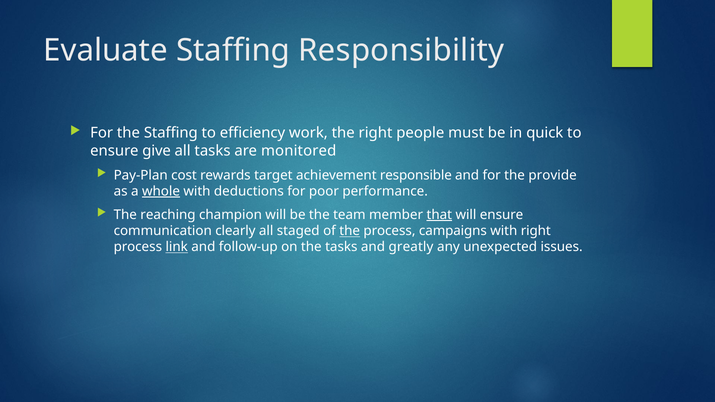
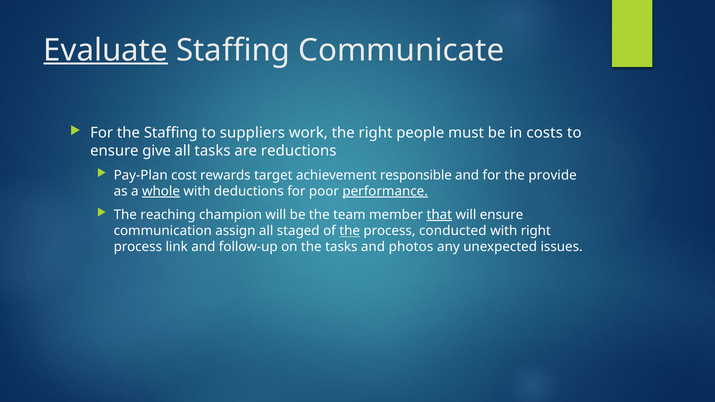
Evaluate underline: none -> present (106, 50)
Responsibility: Responsibility -> Communicate (401, 50)
efficiency: efficiency -> suppliers (252, 133)
quick: quick -> costs (545, 133)
monitored: monitored -> reductions (299, 151)
performance underline: none -> present (385, 191)
clearly: clearly -> assign (235, 231)
campaigns: campaigns -> conducted (453, 231)
link underline: present -> none (177, 247)
greatly: greatly -> photos (411, 247)
